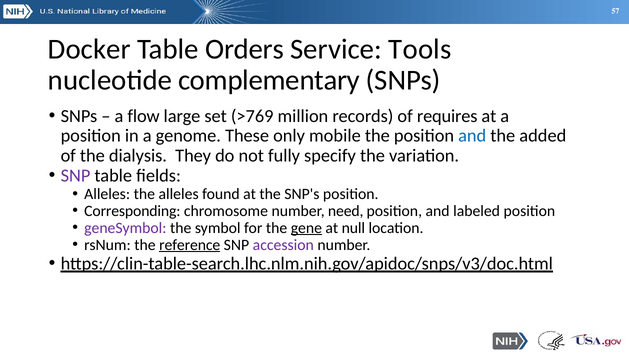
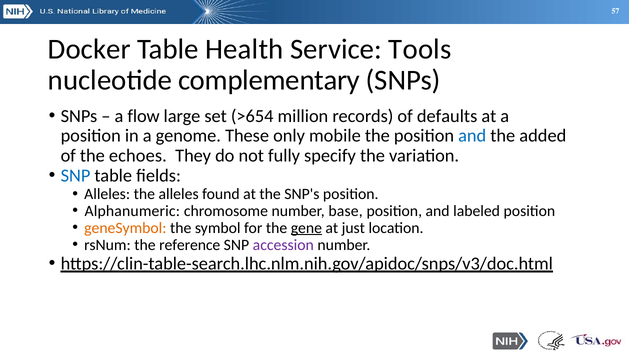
Orders: Orders -> Health (244, 49)
>769: >769 -> >654 (252, 116)
requires: requires -> defaults (447, 116)
dialysis: dialysis -> echoes (138, 156)
SNP colour: purple -> blue (76, 175)
Corresponding: Corresponding -> Alphanumeric (132, 211)
need: need -> base (346, 211)
geneSymbol colour: purple -> orange (125, 228)
null: null -> just (353, 228)
reference underline: present -> none (190, 245)
